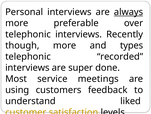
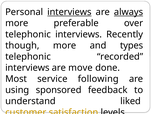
interviews underline: none -> present (69, 12)
super: super -> move (81, 67)
meetings: meetings -> following (98, 78)
customers: customers -> sponsored (59, 89)
